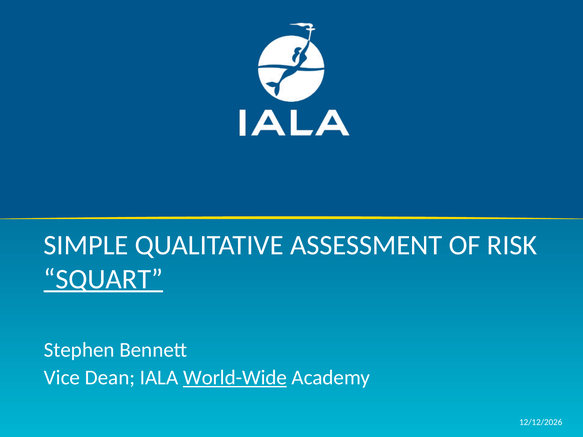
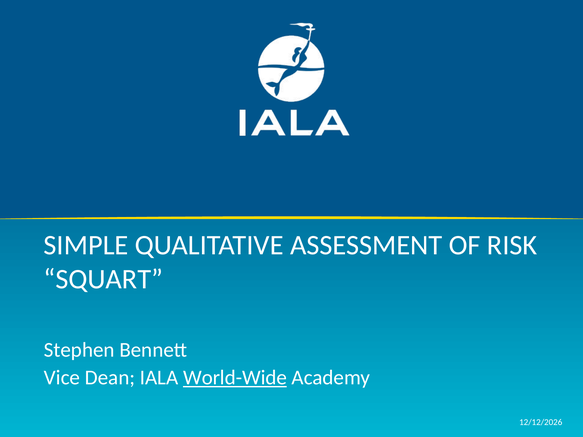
SQUART underline: present -> none (103, 279)
